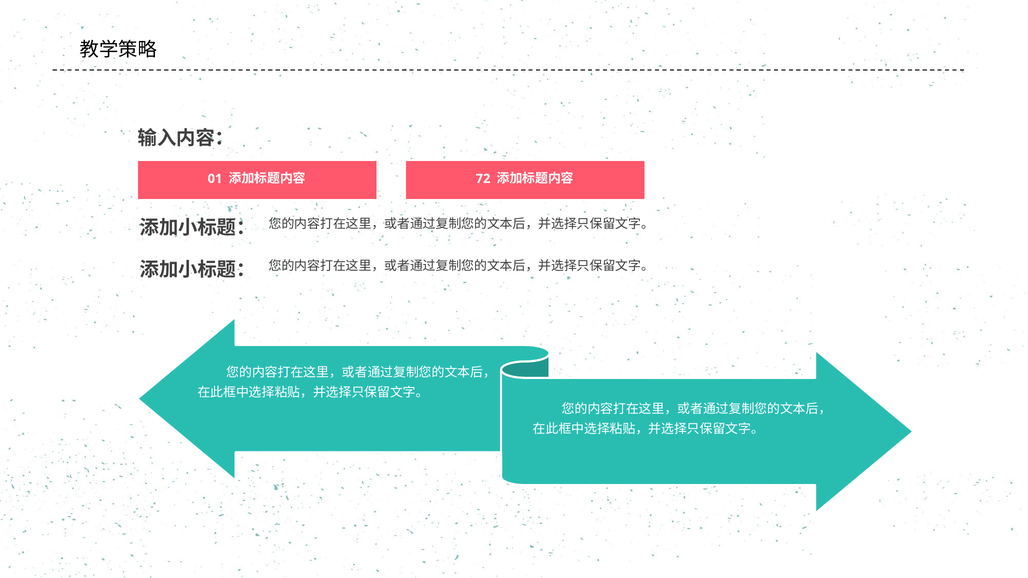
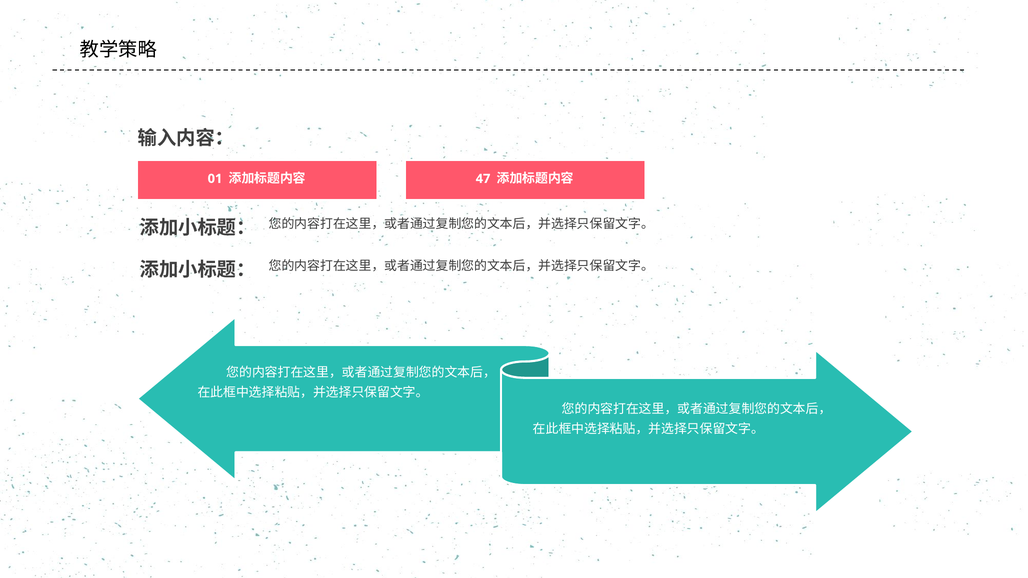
72: 72 -> 47 (483, 179)
